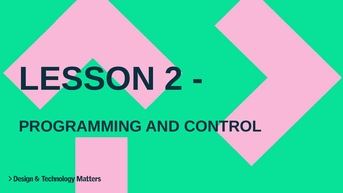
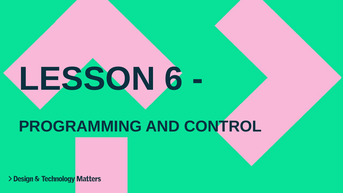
2: 2 -> 6 (174, 79)
